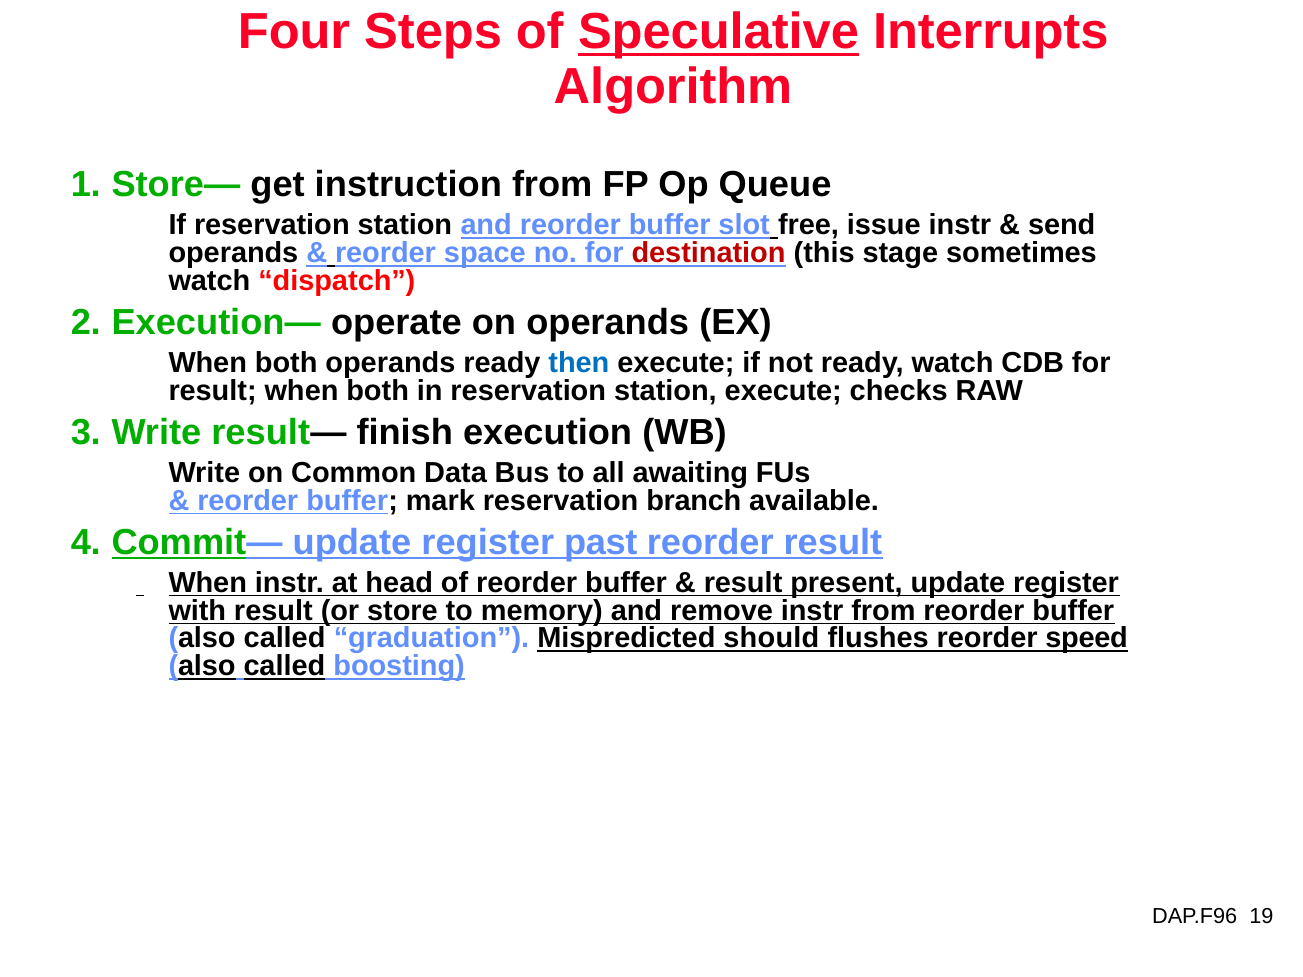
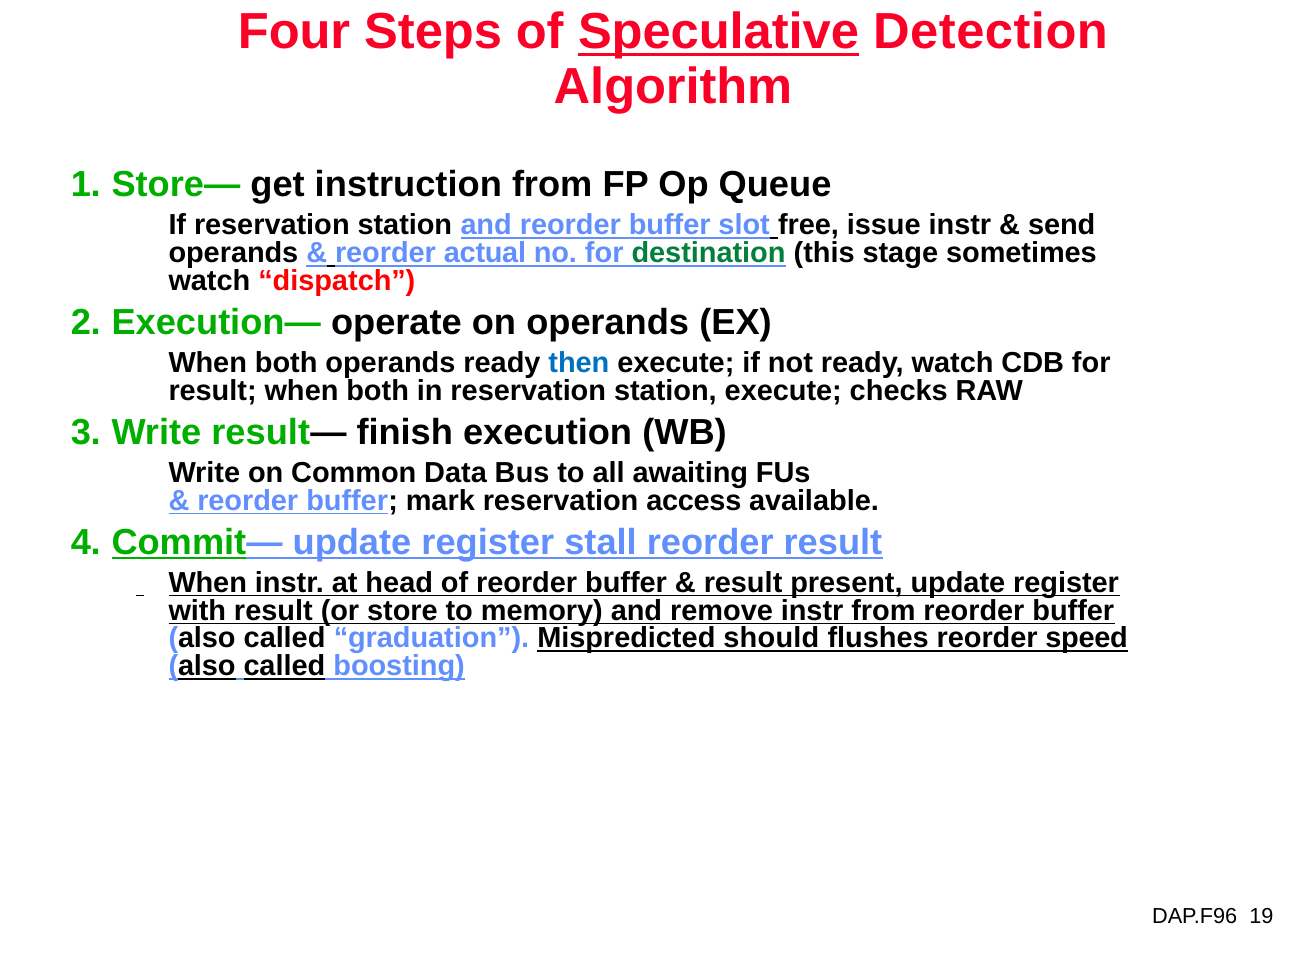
Interrupts: Interrupts -> Detection (990, 32)
space: space -> actual (485, 253)
destination colour: red -> green (709, 253)
branch: branch -> access (694, 501)
past: past -> stall (601, 543)
